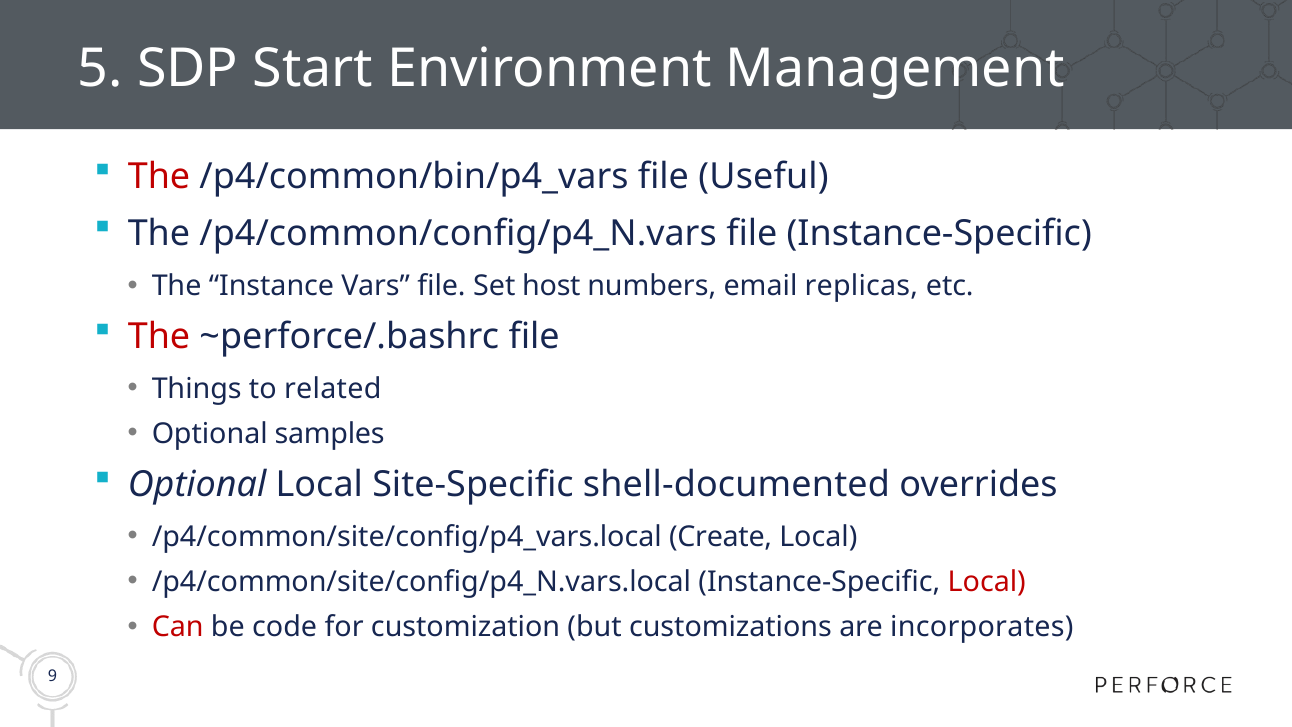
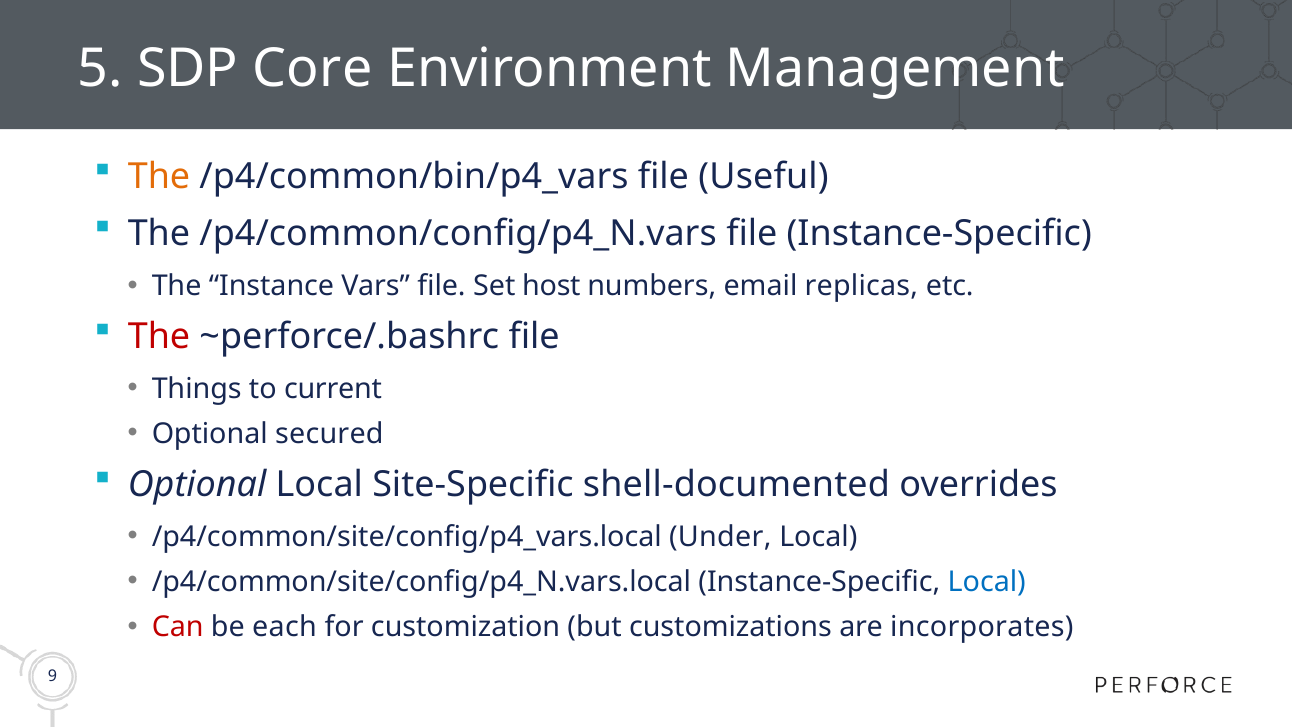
Start: Start -> Core (313, 68)
The colour: red -> orange (159, 176)
related: related -> current (333, 389)
samples: samples -> secured (329, 434)
Create: Create -> Under (720, 537)
Local colour: red -> blue (987, 582)
code: code -> each (284, 627)
